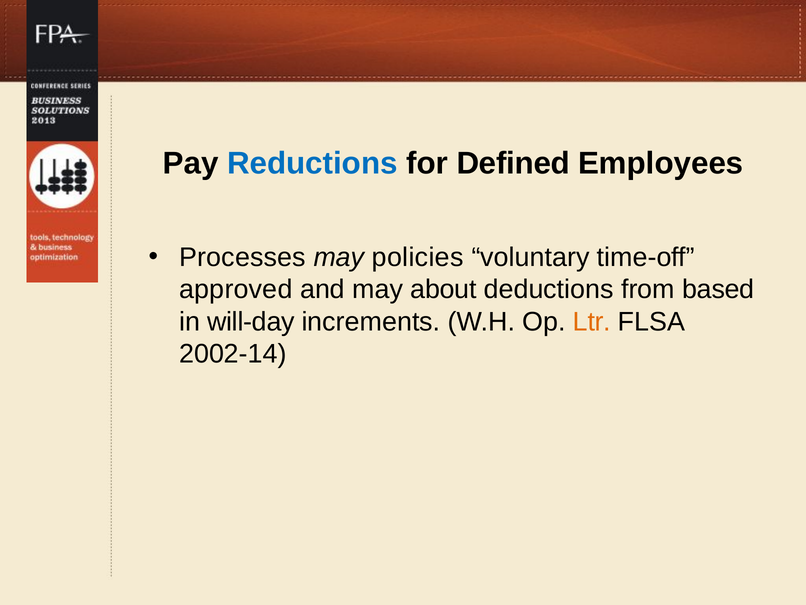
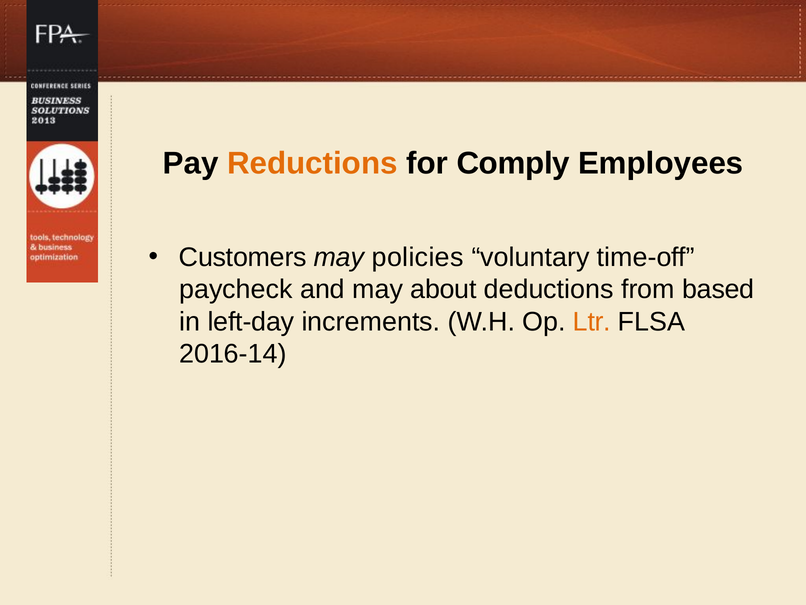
Reductions colour: blue -> orange (312, 163)
Defined: Defined -> Comply (513, 163)
Processes: Processes -> Customers (243, 257)
approved: approved -> paycheck (236, 289)
will-day: will-day -> left-day (251, 322)
2002-14: 2002-14 -> 2016-14 (233, 354)
